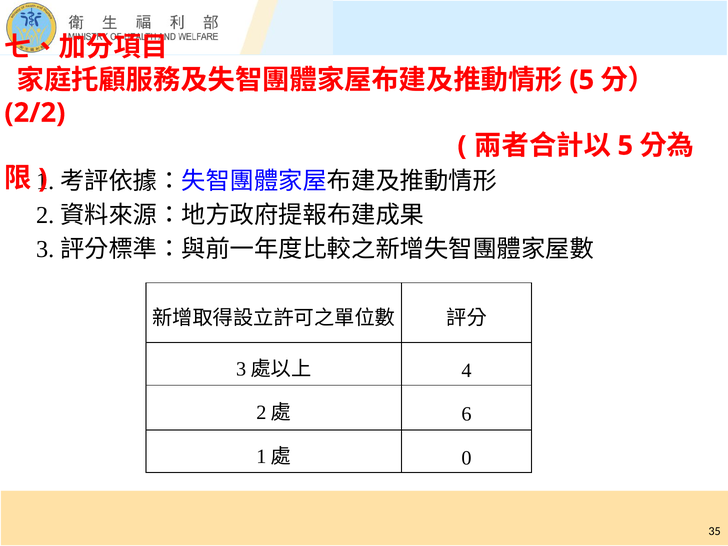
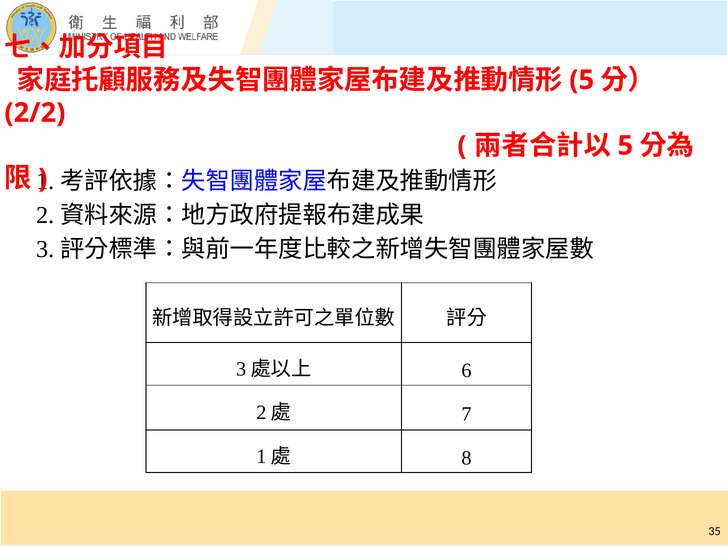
4: 4 -> 6 (467, 371)
6: 6 -> 7 (467, 414)
0: 0 -> 8 (467, 458)
